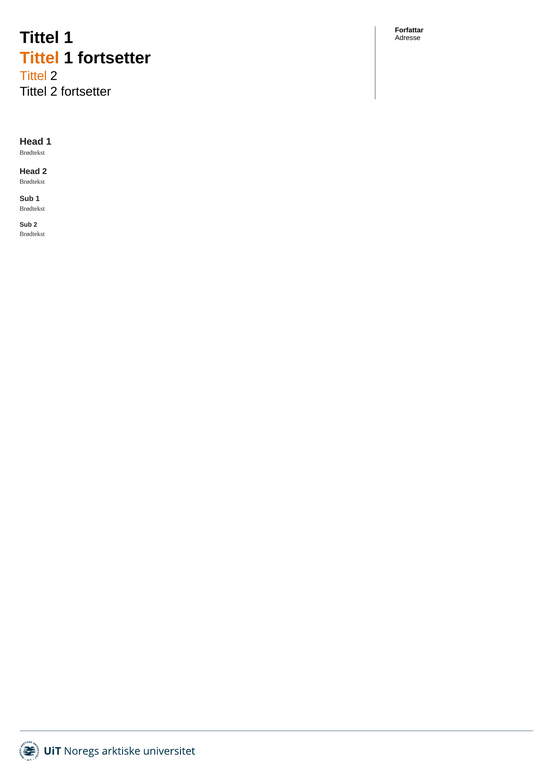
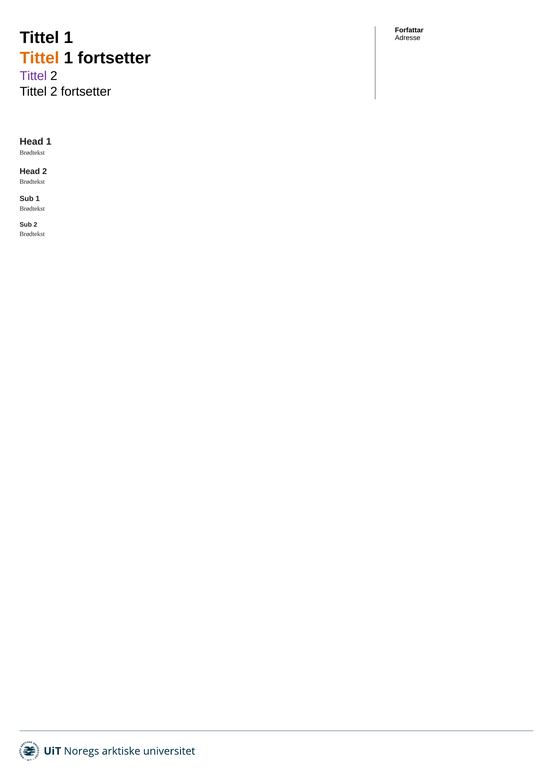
Tittel colour: orange -> purple (33, 76)
